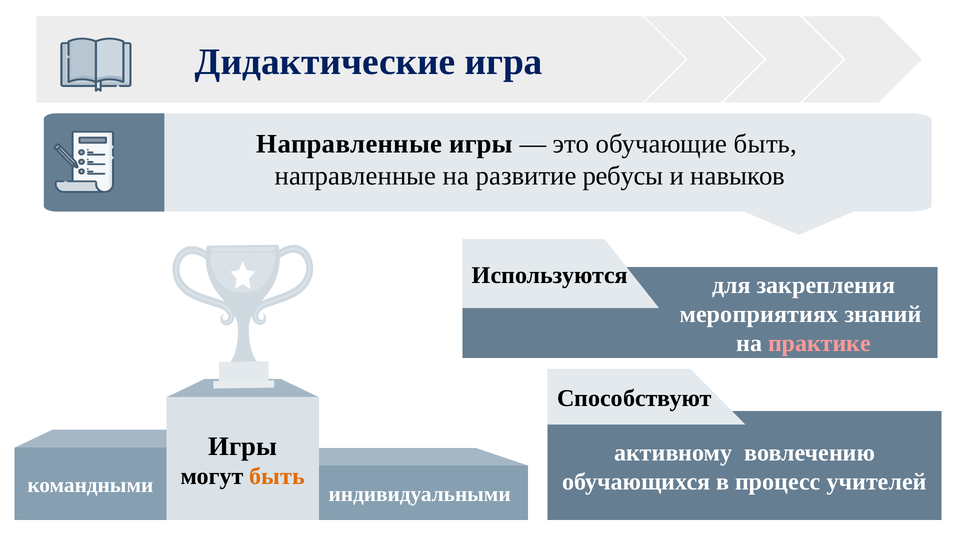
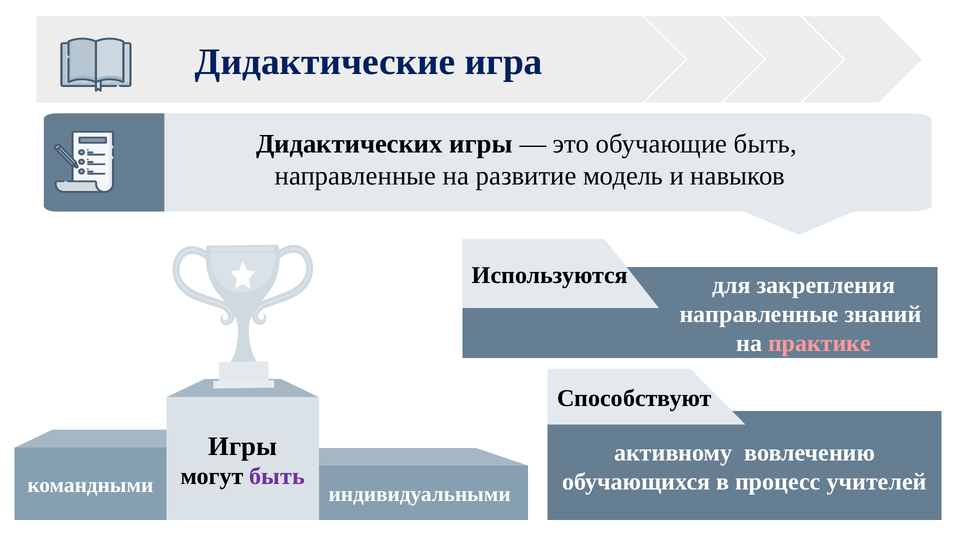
Направленные: Направленные -> Дидактических (349, 144)
ребусы: ребусы -> модель (623, 176)
мероприятиях: мероприятиях -> направленные (759, 314)
быть colour: orange -> purple (277, 477)
